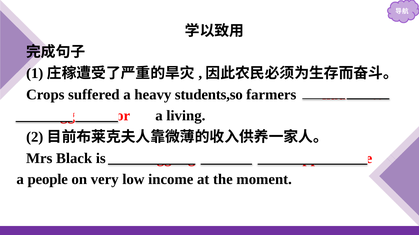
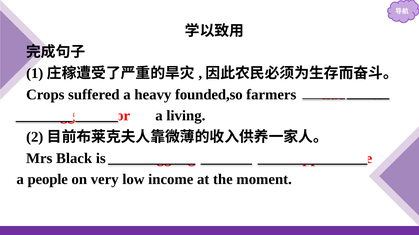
students,so: students,so -> founded,so (209, 95)
